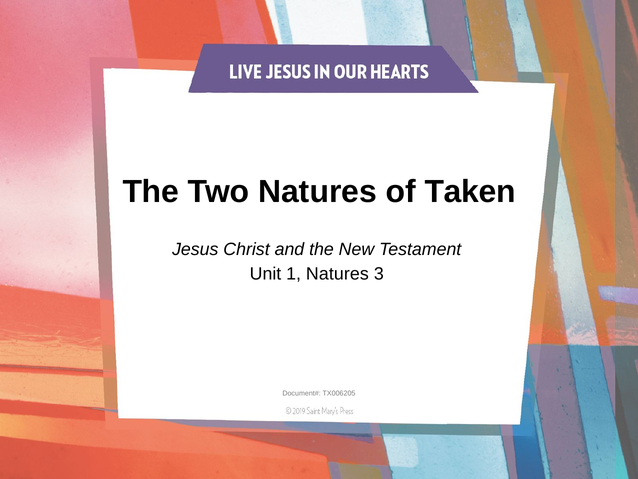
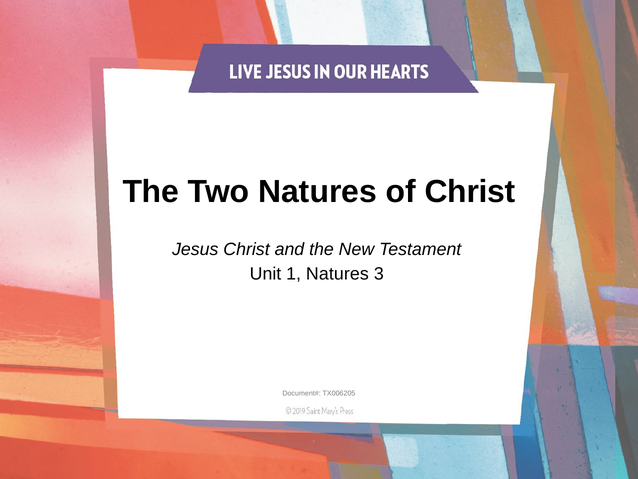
of Taken: Taken -> Christ (470, 192)
